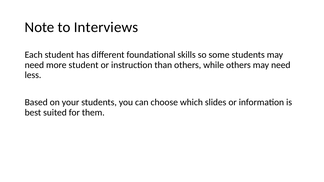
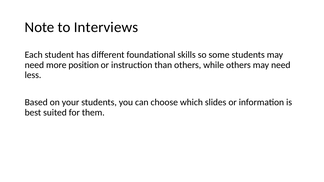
more student: student -> position (84, 65)
